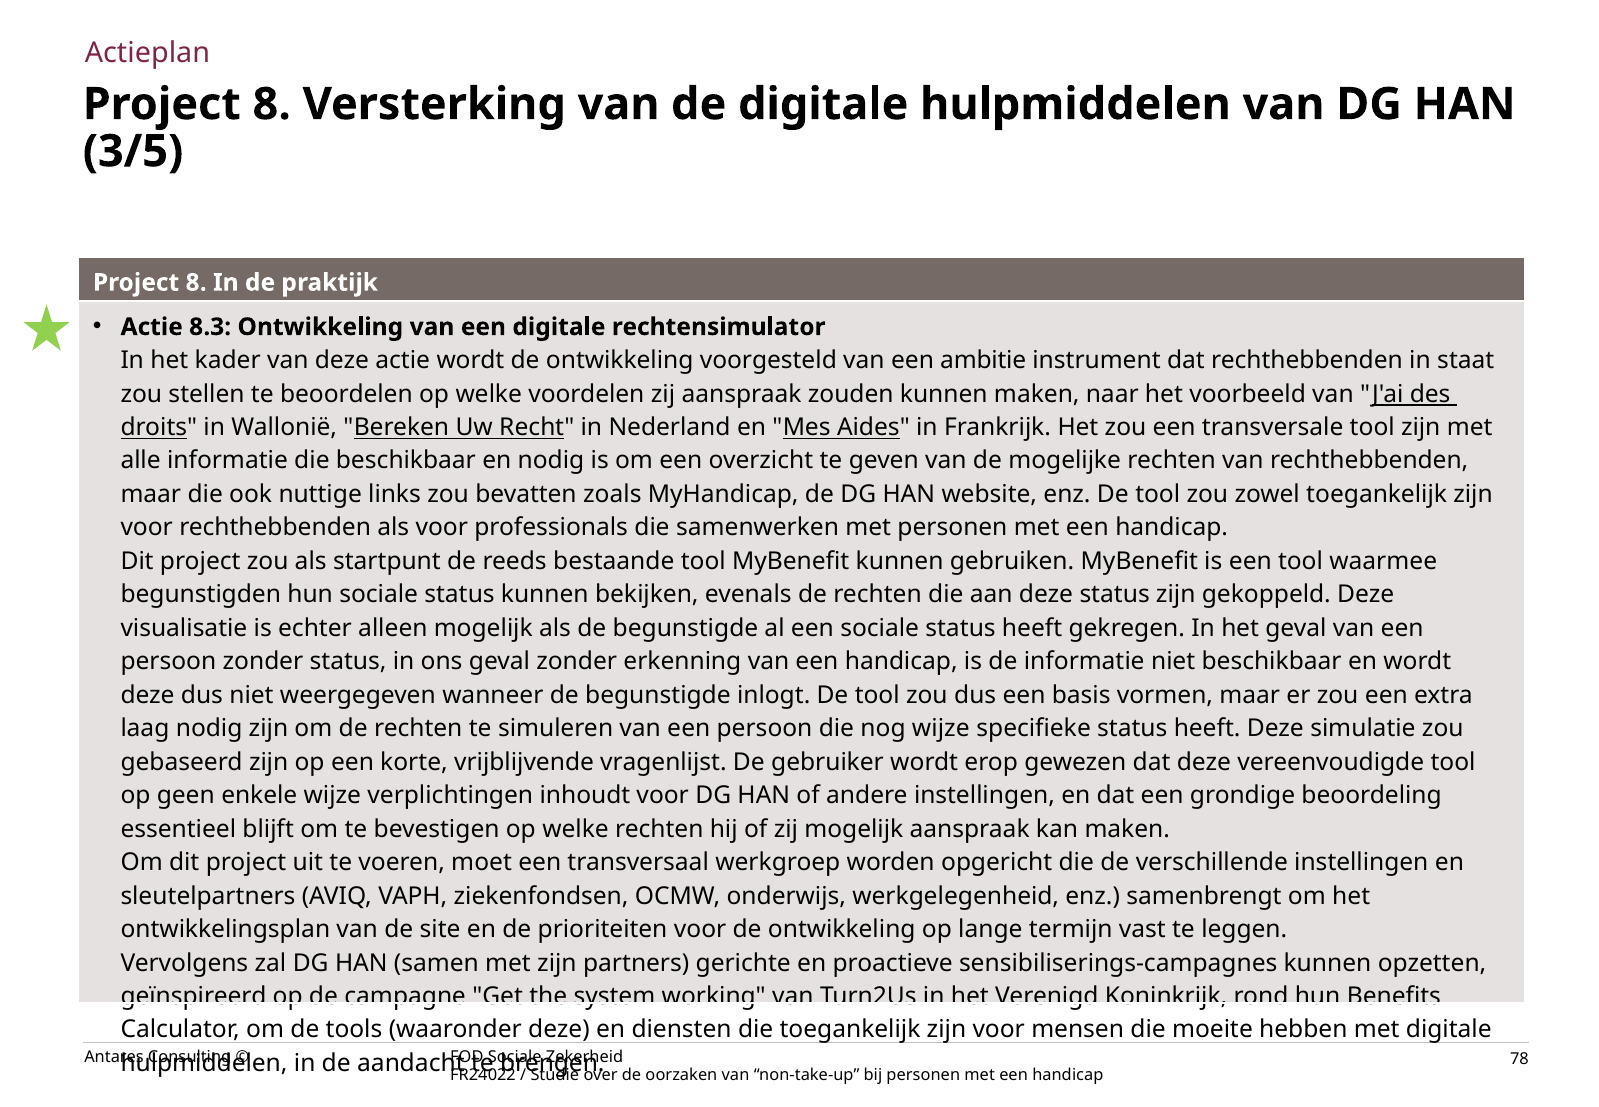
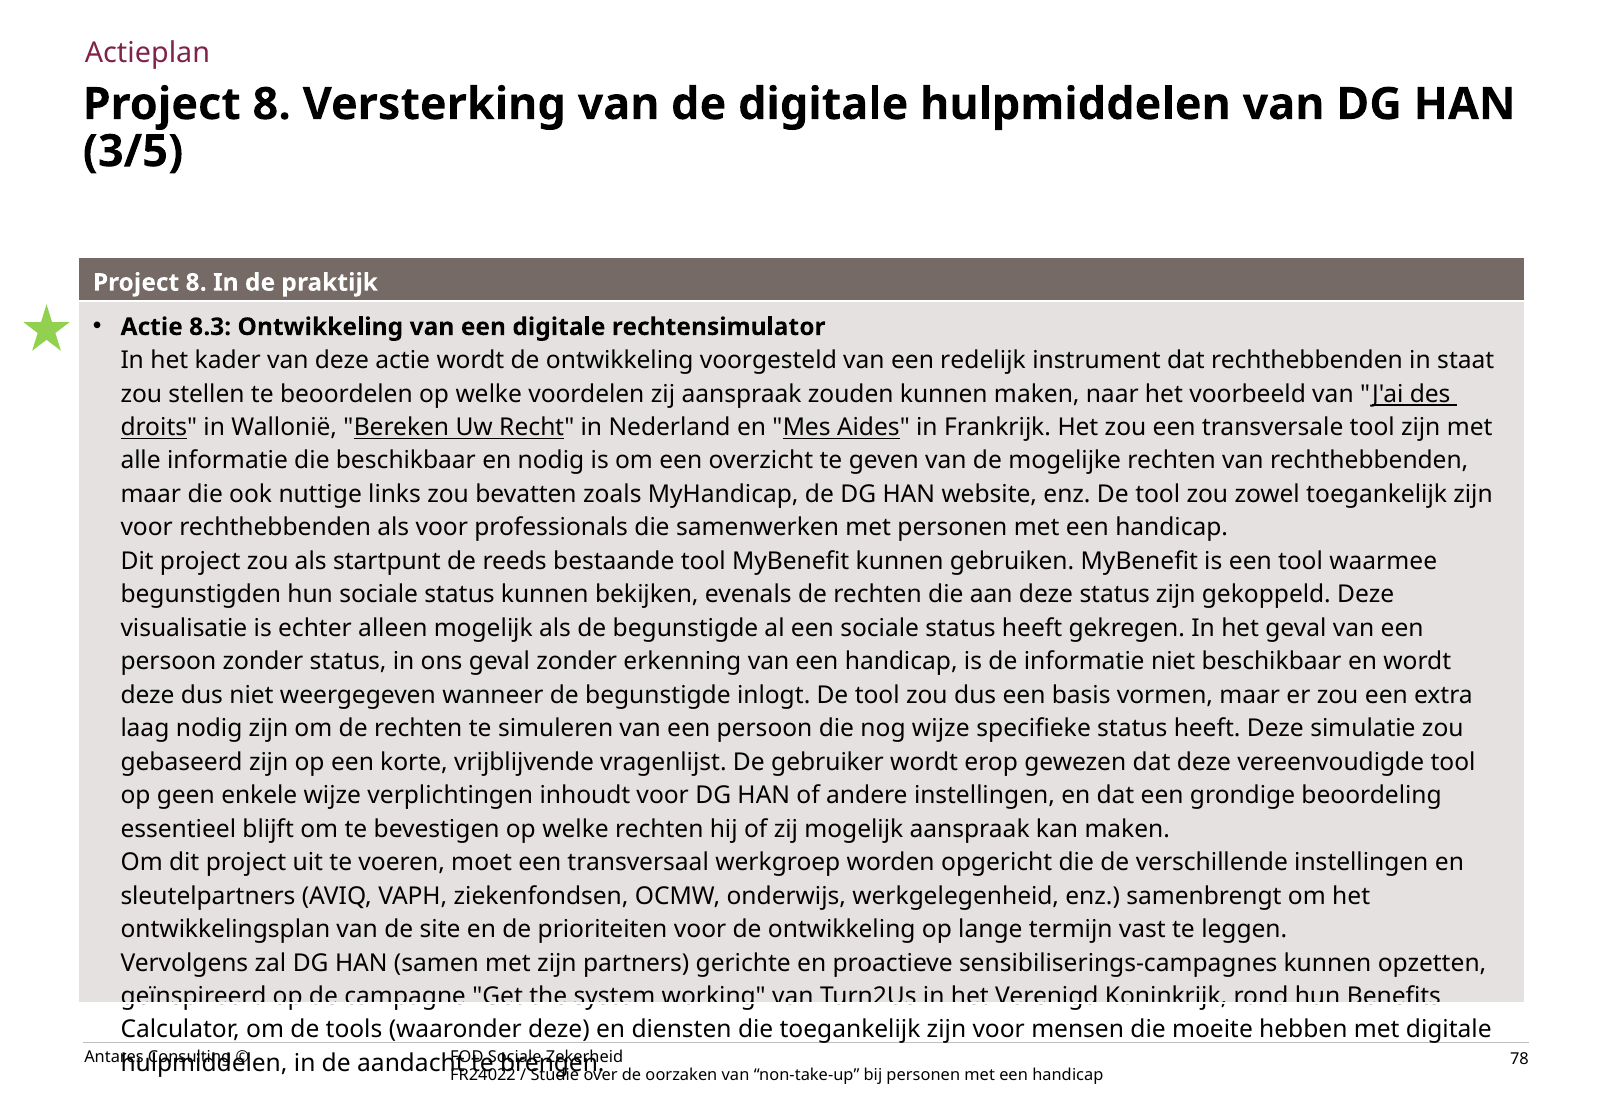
ambitie: ambitie -> redelijk (983, 360)
